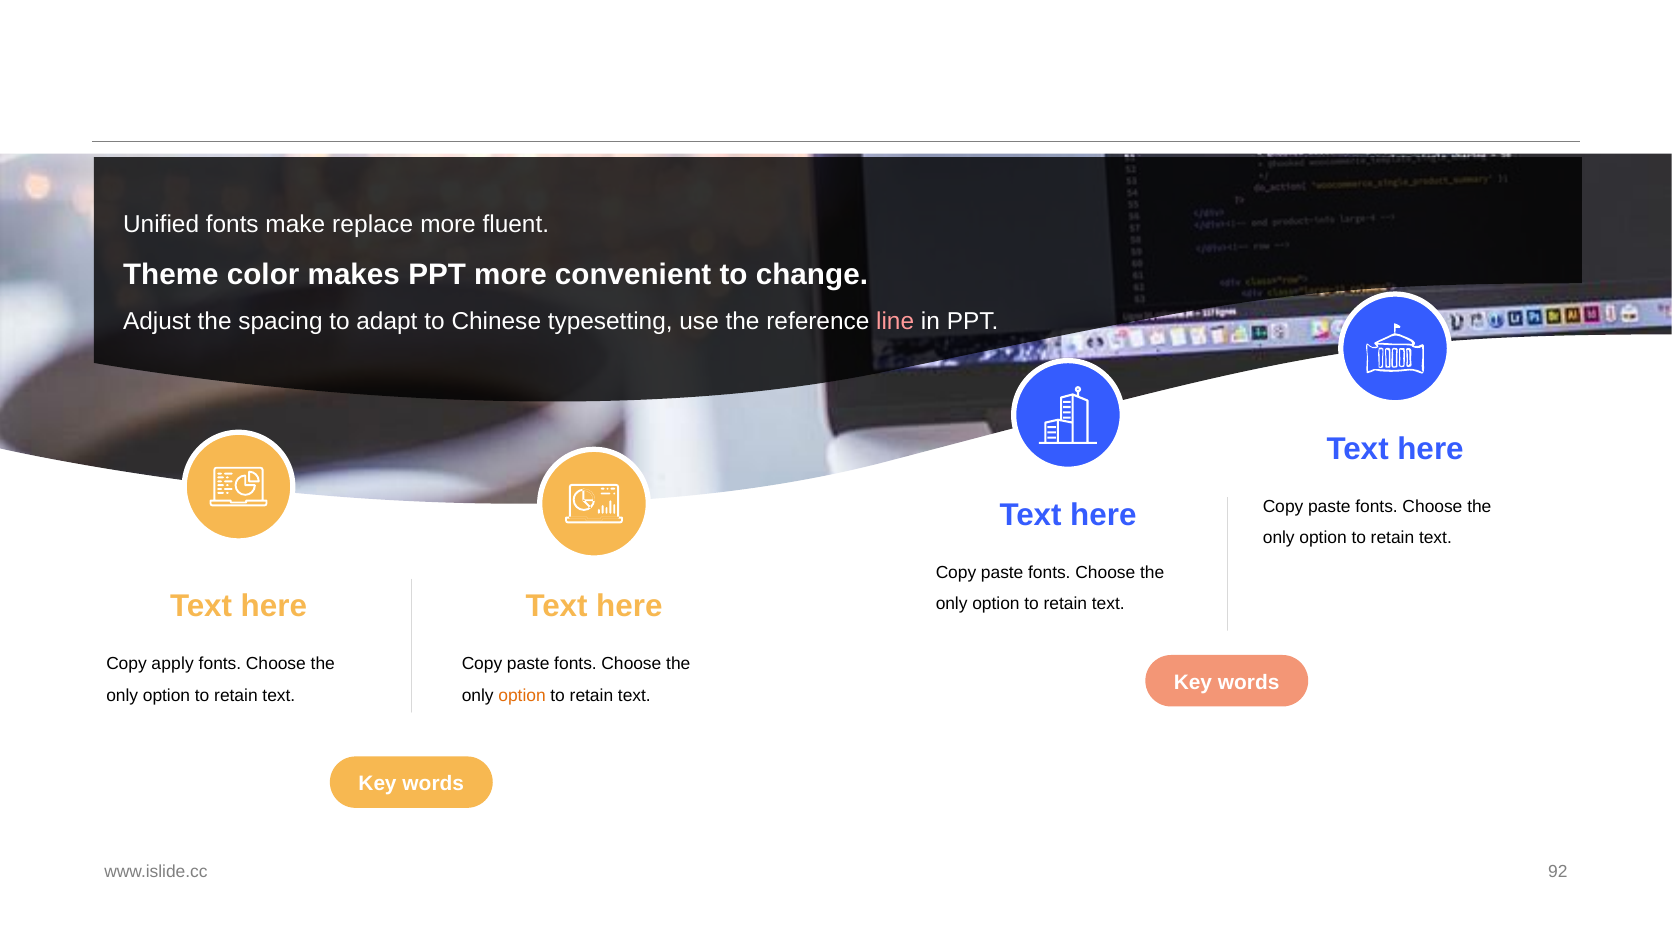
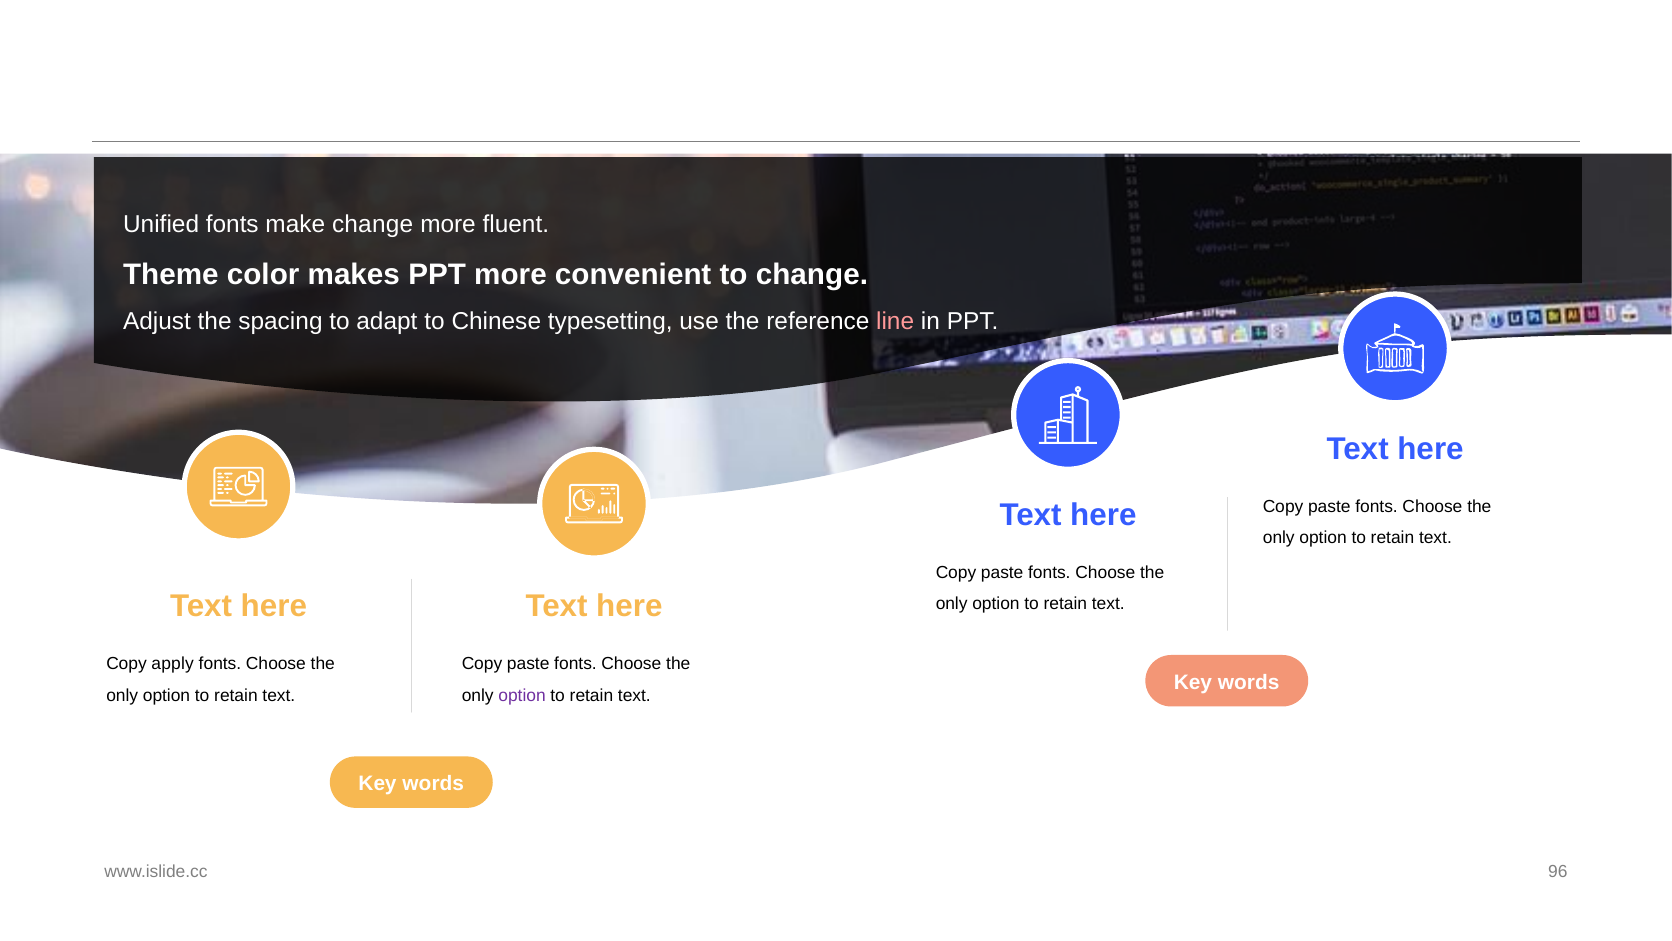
make replace: replace -> change (373, 224)
option colour: orange -> purple (522, 695)
92: 92 -> 96 (1558, 871)
